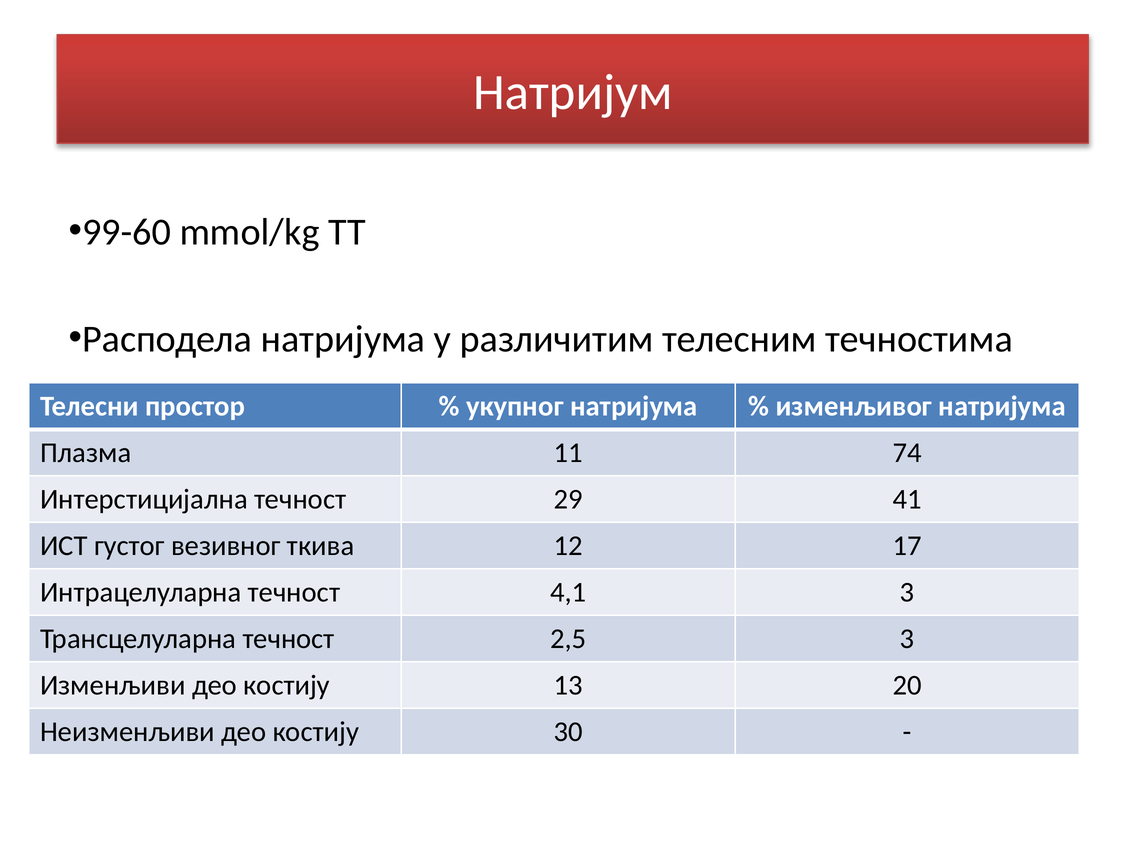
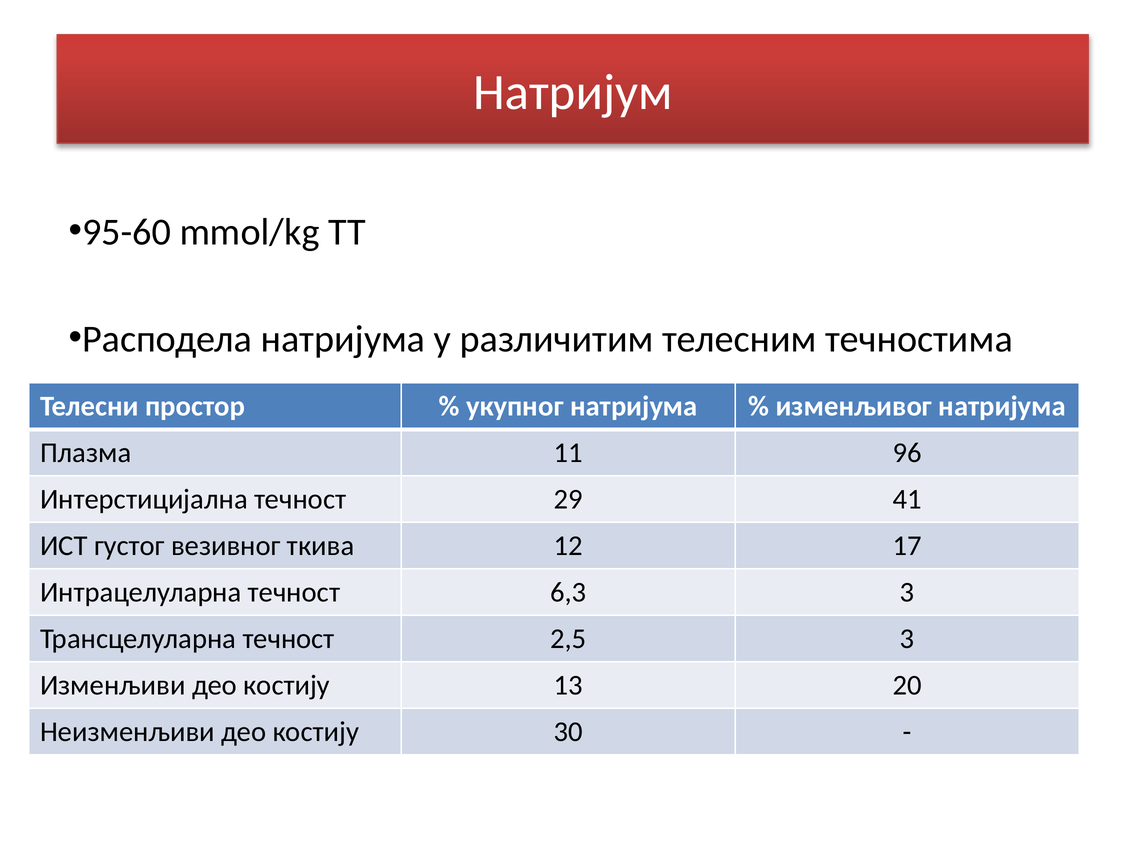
99-60: 99-60 -> 95-60 (127, 232)
74: 74 -> 96 (907, 453)
4,1: 4,1 -> 6,3 (568, 592)
